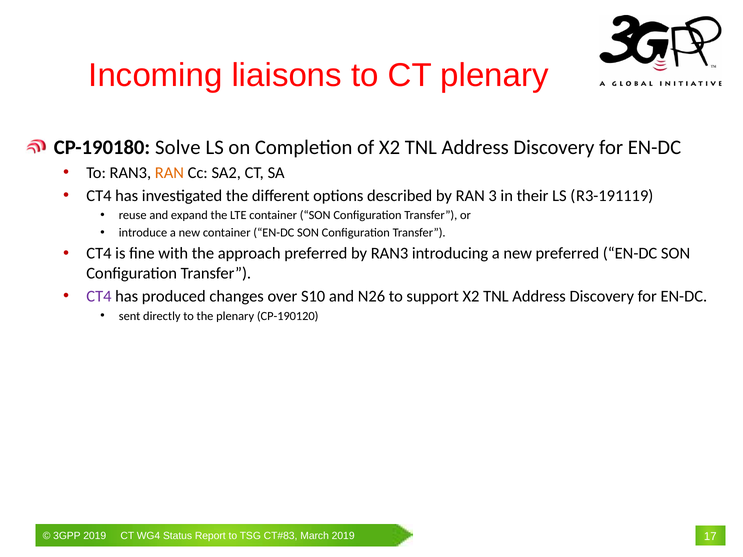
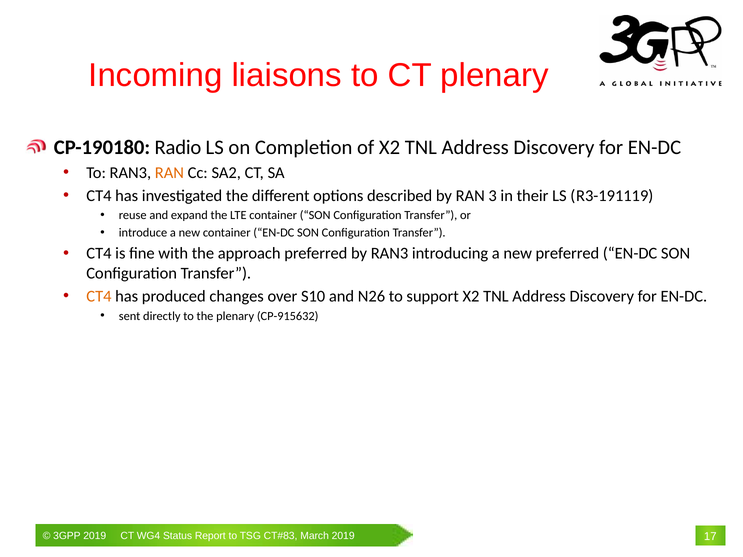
Solve: Solve -> Radio (178, 147)
CT4 colour: purple -> orange (99, 297)
CP-190120: CP-190120 -> CP-915632 (288, 316)
